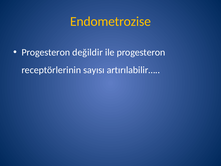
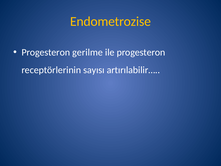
değildir: değildir -> gerilme (88, 52)
